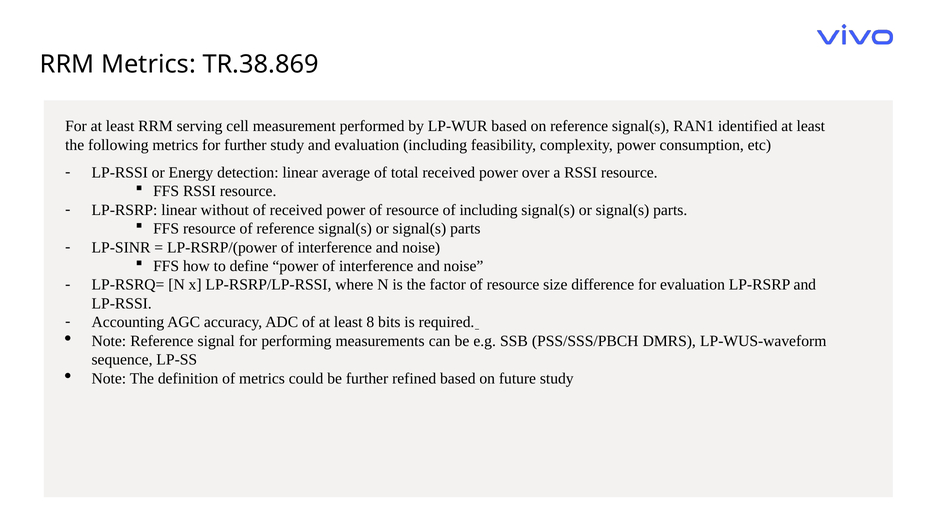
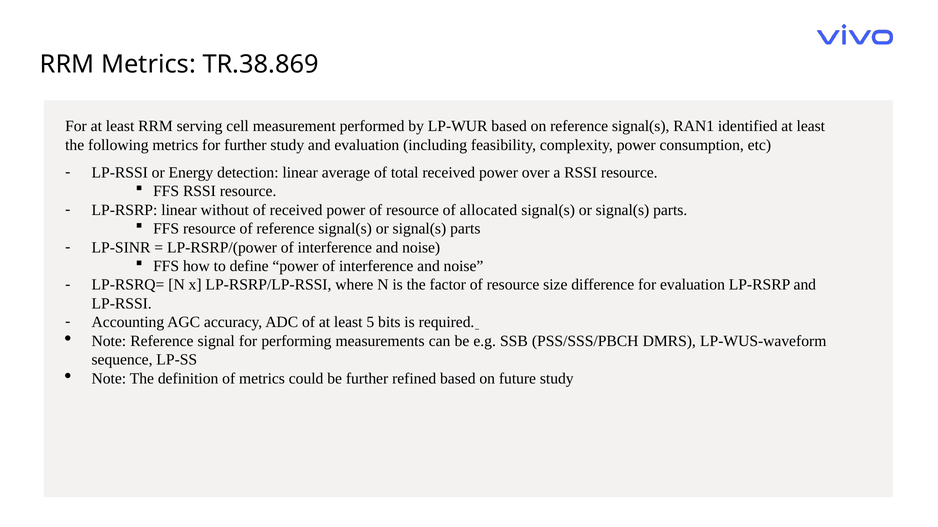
of including: including -> allocated (488, 210)
8: 8 -> 5 (370, 323)
